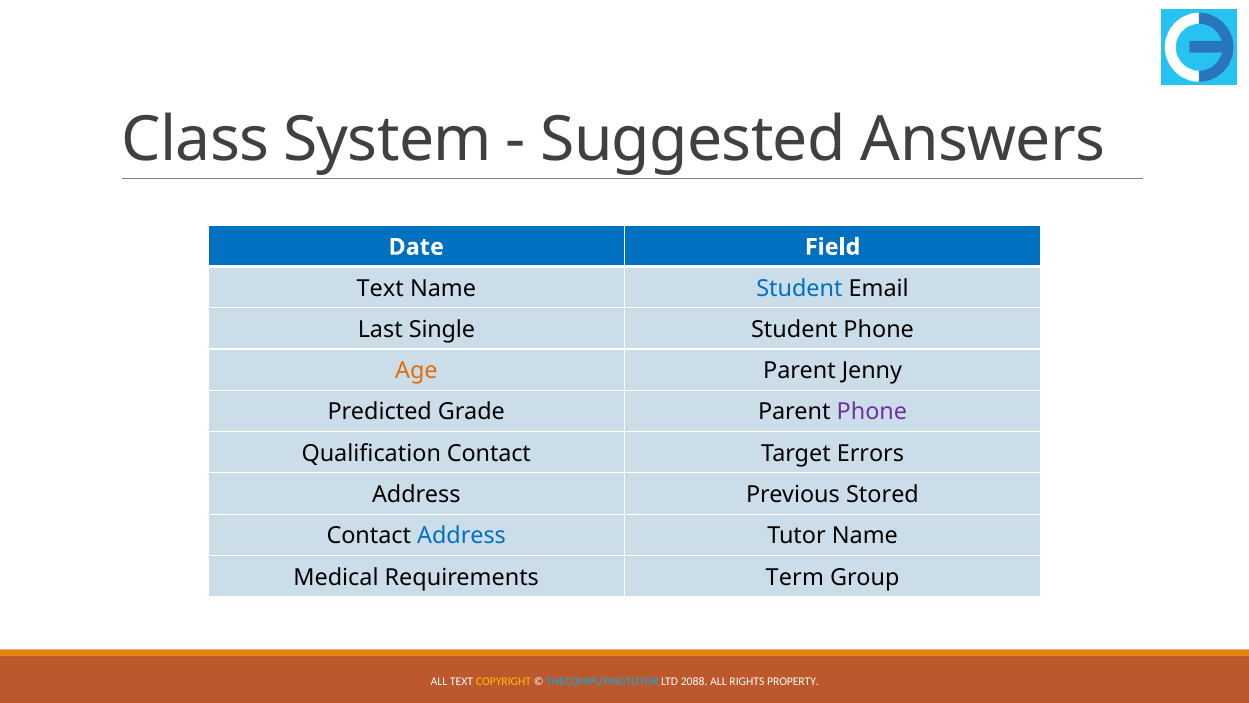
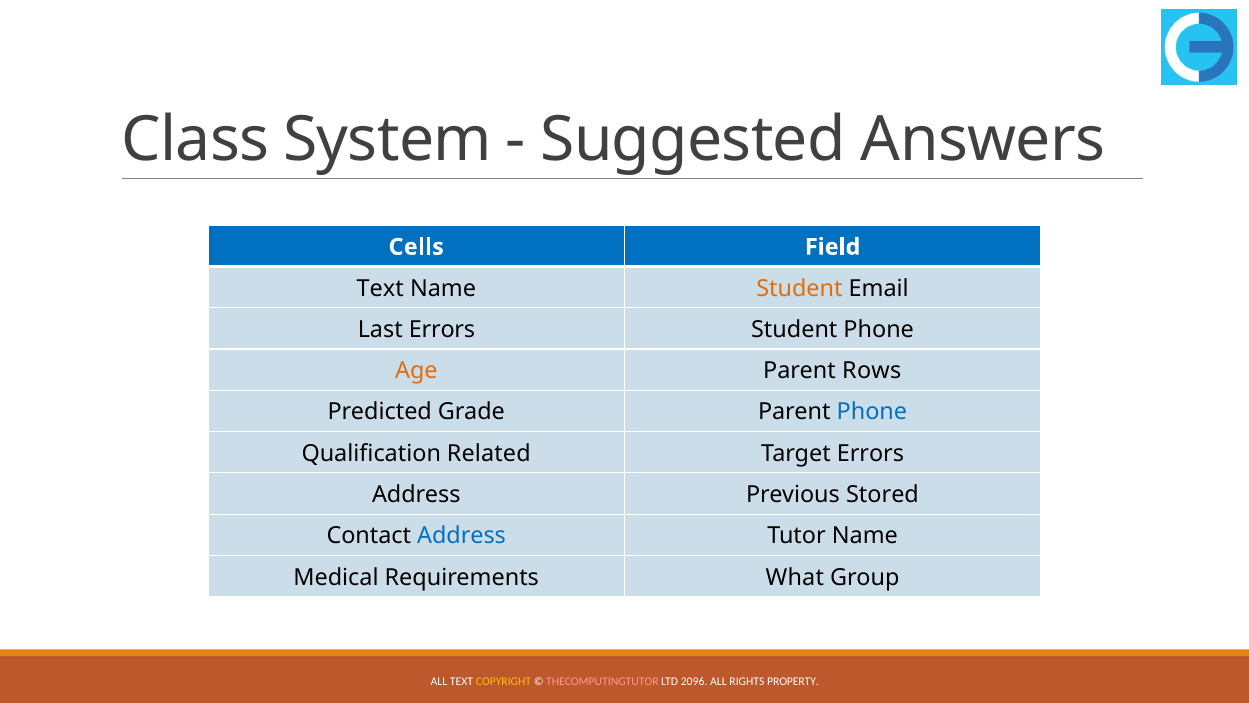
Date: Date -> Cells (416, 247)
Student colour: blue -> orange (799, 288)
Last Single: Single -> Errors (442, 329)
Jenny: Jenny -> Rows (872, 371)
Phone colour: purple -> blue (872, 412)
Qualification Contact: Contact -> Related (489, 453)
Term: Term -> What (795, 577)
THECOMPUTINGTUTOR colour: light blue -> pink (602, 681)
2088: 2088 -> 2096 (694, 681)
